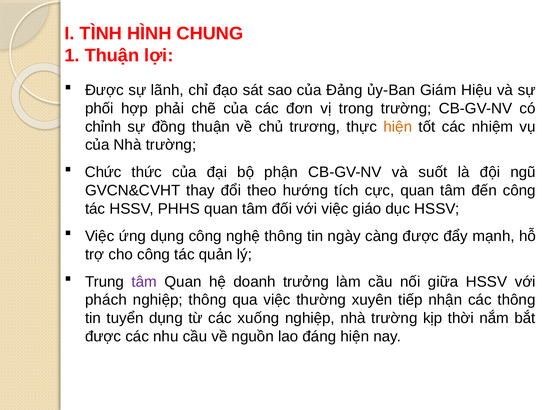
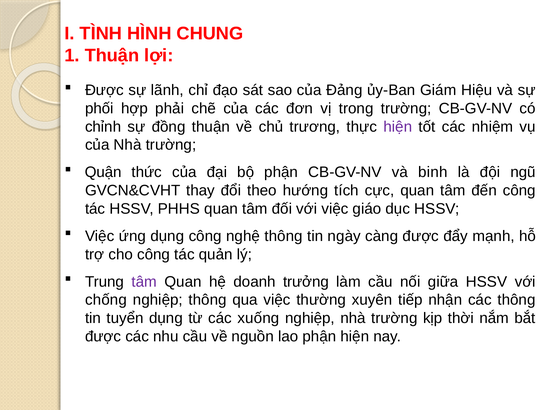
hiện colour: orange -> purple (398, 127)
Chức: Chức -> Quận (103, 172)
suốt: suốt -> binh (433, 172)
phách: phách -> chống (106, 300)
lao đáng: đáng -> phận (319, 336)
